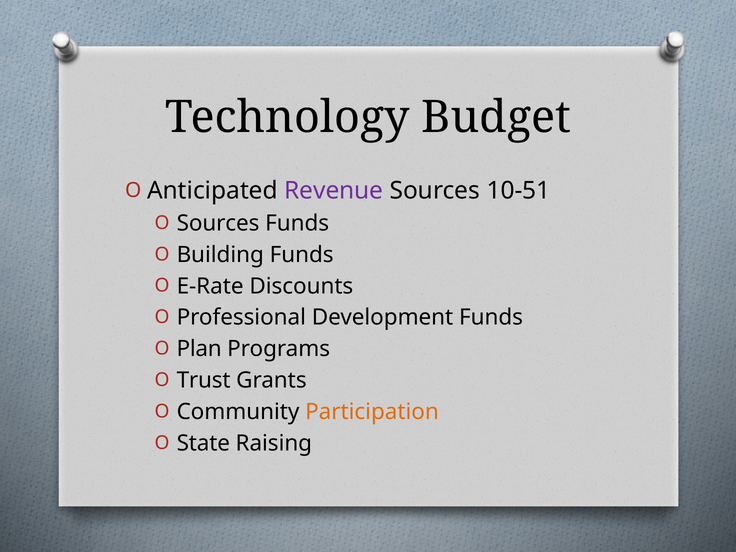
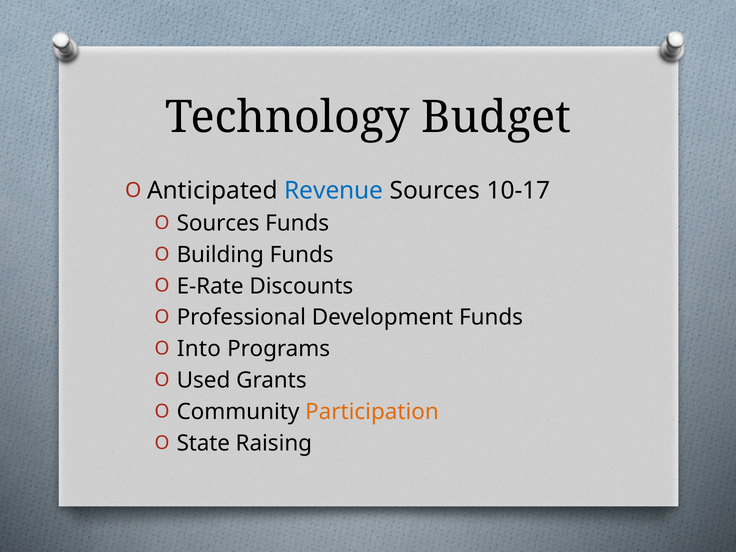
Revenue colour: purple -> blue (334, 191)
10-51: 10-51 -> 10-17 (518, 191)
Plan: Plan -> Into (199, 349)
Trust: Trust -> Used (204, 380)
